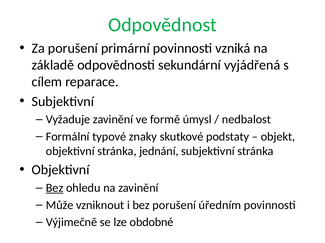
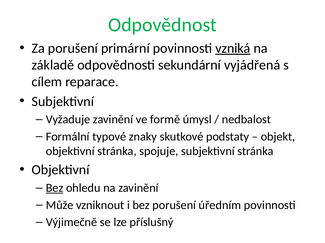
vzniká underline: none -> present (233, 48)
jednání: jednání -> spojuje (159, 152)
obdobné: obdobné -> příslušný (152, 223)
